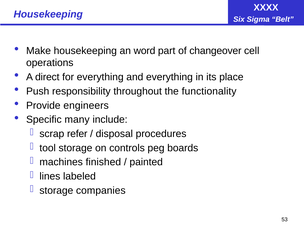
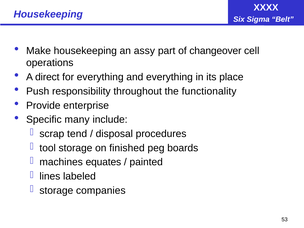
word: word -> assy (144, 51)
engineers: engineers -> enterprise (86, 105)
refer: refer -> tend (77, 134)
controls: controls -> finished (127, 148)
finished: finished -> equates (103, 162)
